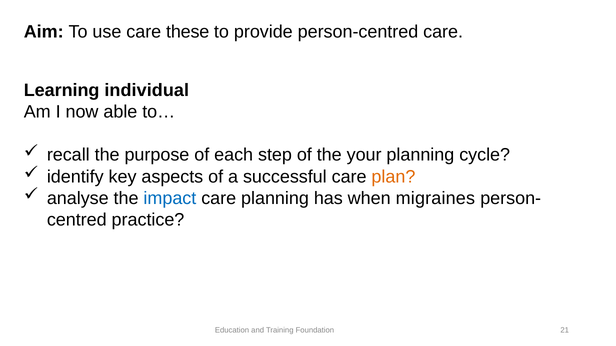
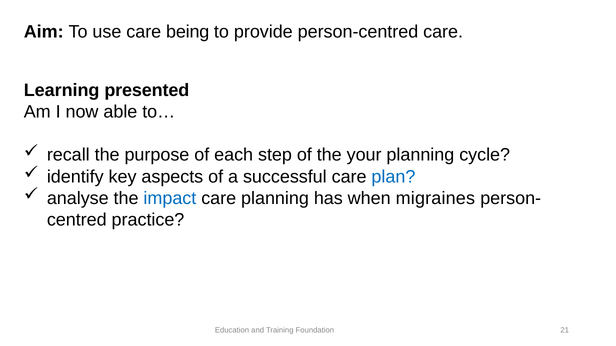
these: these -> being (188, 32)
individual: individual -> presented (147, 91)
plan colour: orange -> blue (393, 177)
